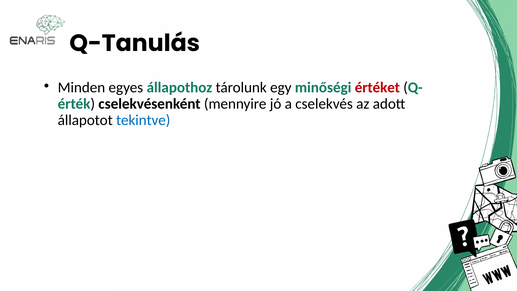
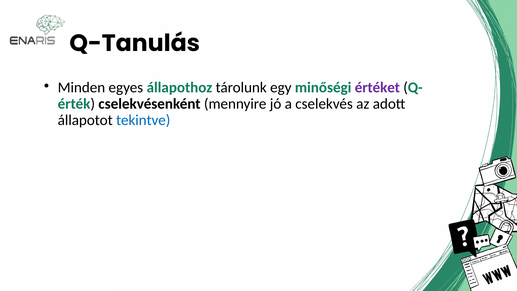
értéket colour: red -> purple (377, 87)
